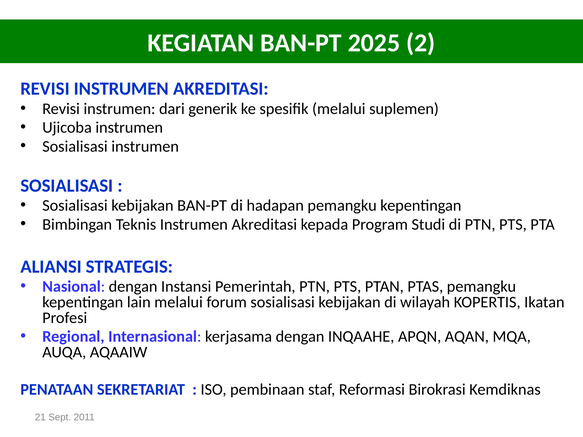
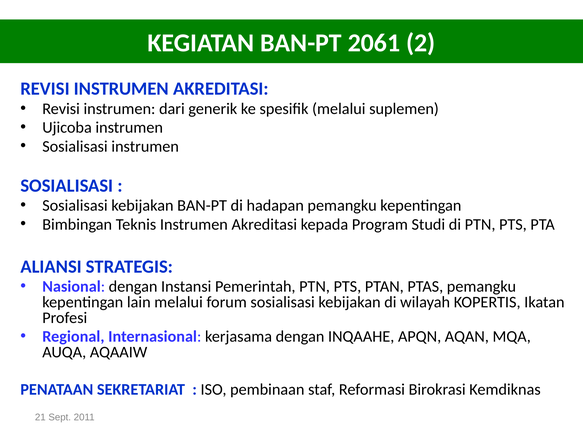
2025: 2025 -> 2061 (374, 43)
